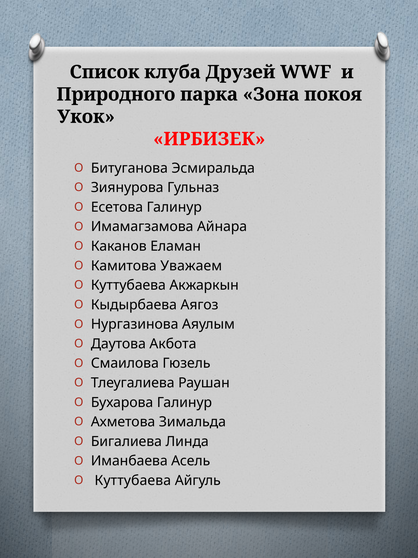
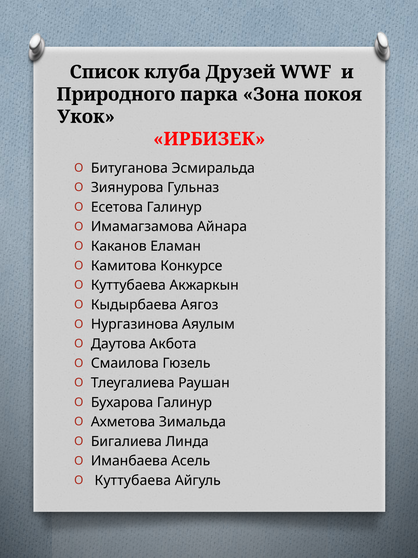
Уважаем: Уважаем -> Конкурсе (191, 265)
